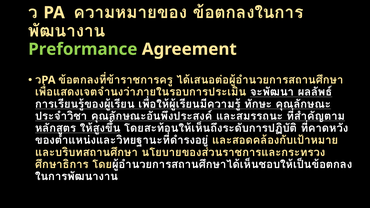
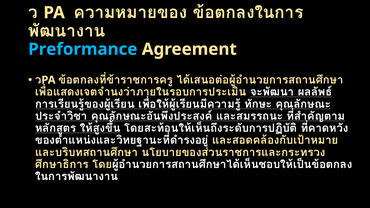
Preformance colour: light green -> light blue (83, 49)
